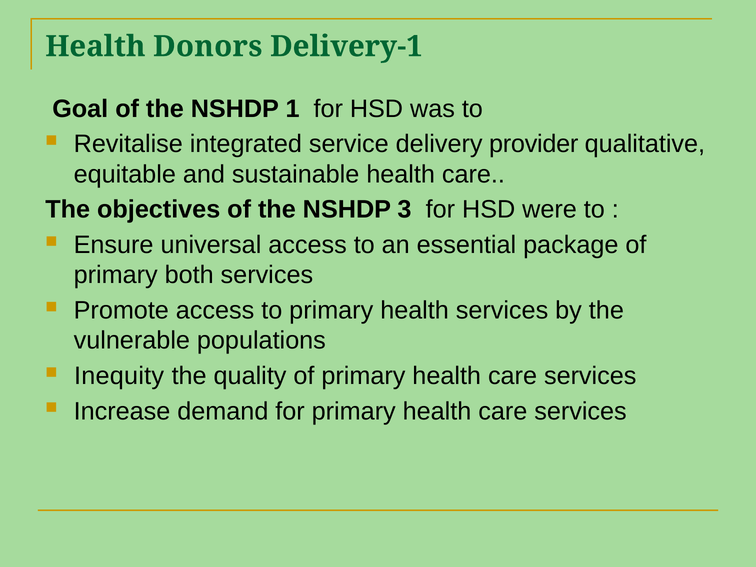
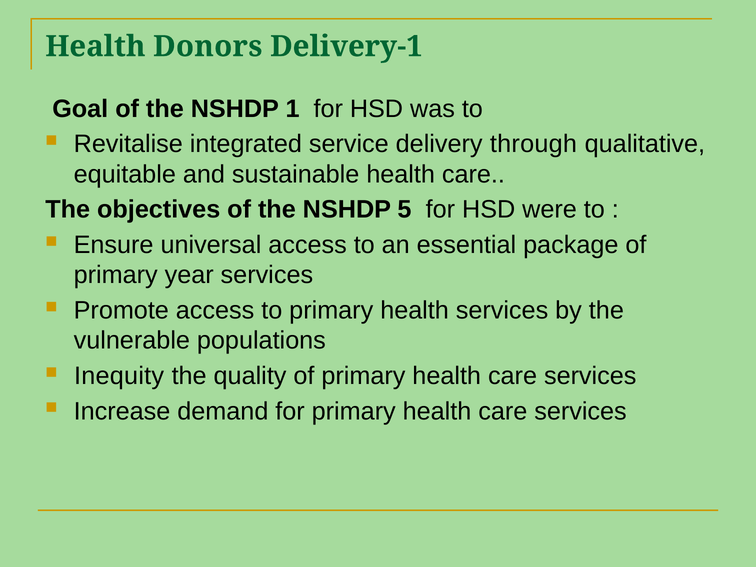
provider: provider -> through (533, 144)
3: 3 -> 5 (404, 210)
both: both -> year (189, 275)
